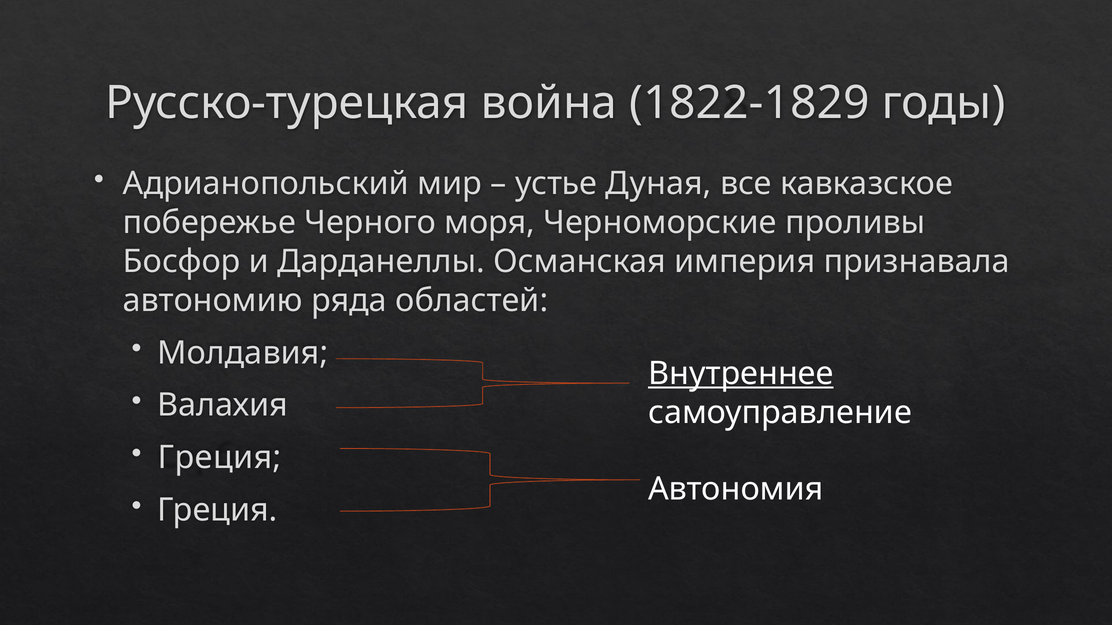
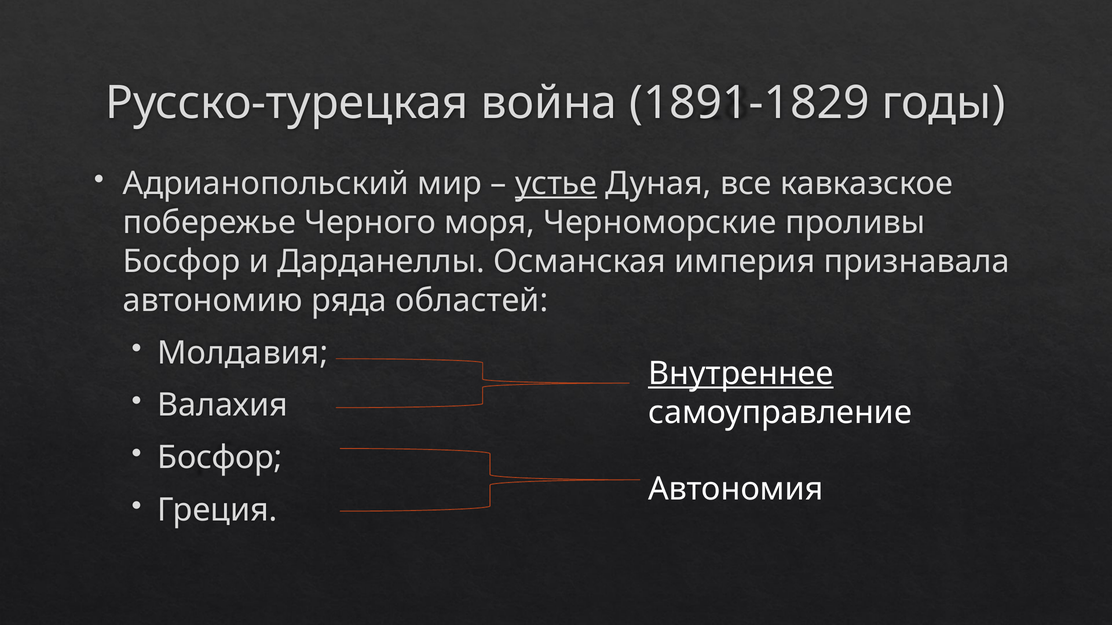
1822-1829: 1822-1829 -> 1891-1829 (749, 103)
устье underline: none -> present (556, 184)
Греция: Греция -> Босфор (220, 458)
